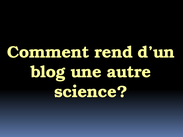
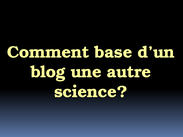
rend: rend -> base (113, 52)
